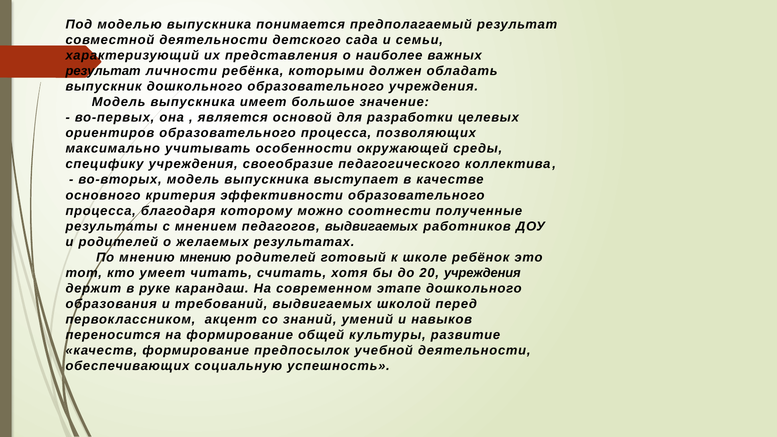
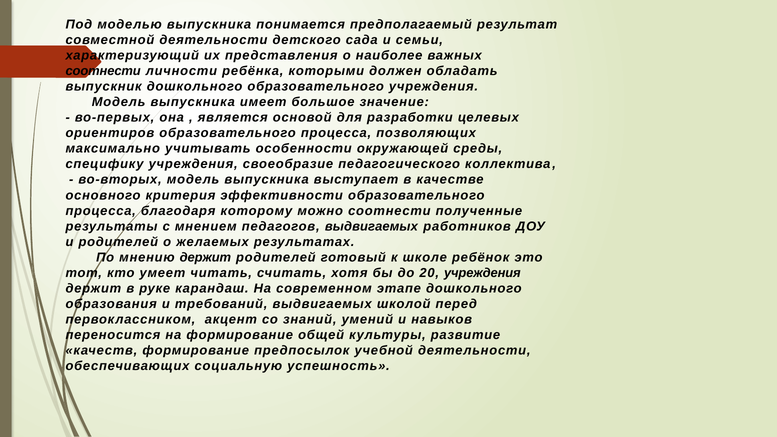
результат: результат -> соотнести (103, 71)
мнению мнению: мнению -> держит (205, 257)
